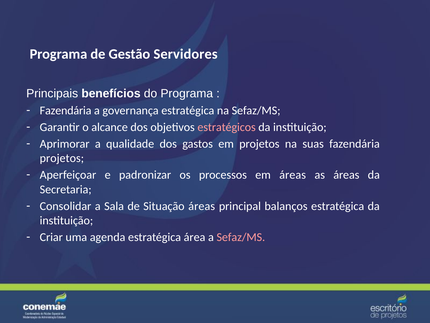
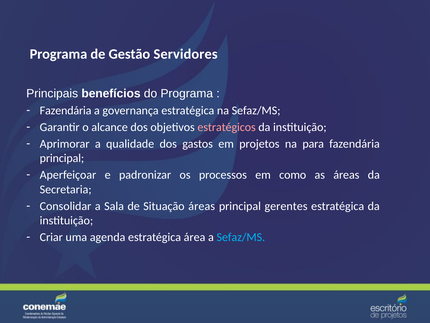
suas: suas -> para (313, 144)
projetos: projetos -> principal (62, 158)
em áreas: áreas -> como (293, 175)
balanços: balanços -> gerentes (286, 206)
Sefaz/MS colour: pink -> light blue (241, 237)
